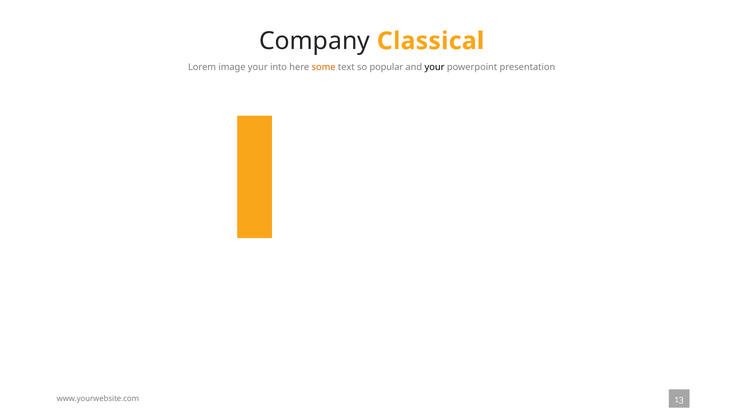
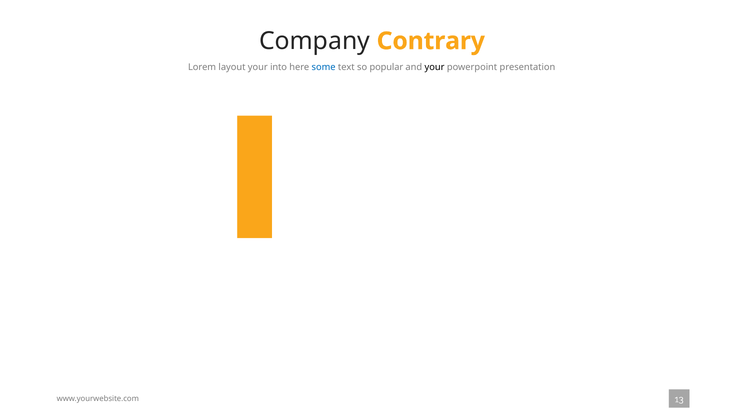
Classical: Classical -> Contrary (431, 41)
image: image -> layout (232, 67)
some colour: orange -> blue (324, 67)
